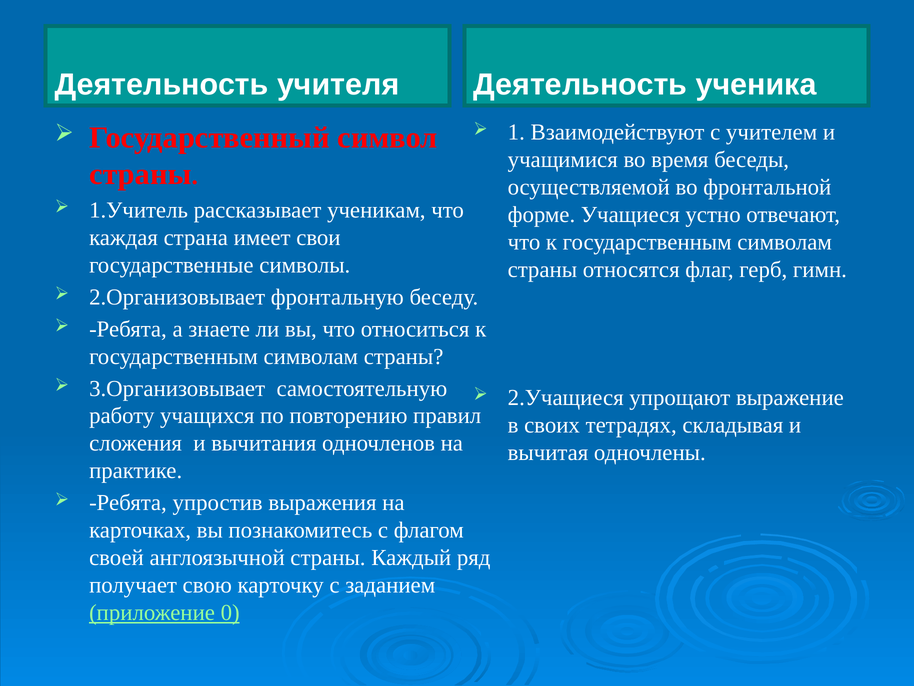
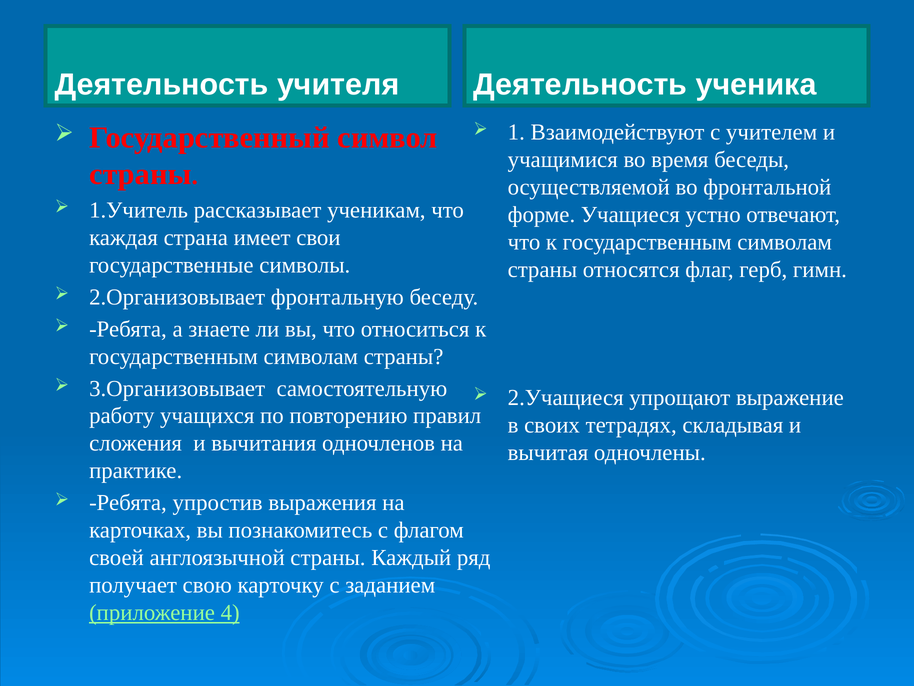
0: 0 -> 4 (230, 612)
